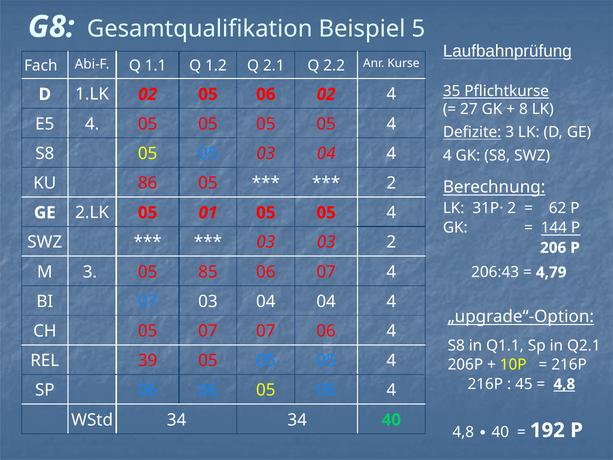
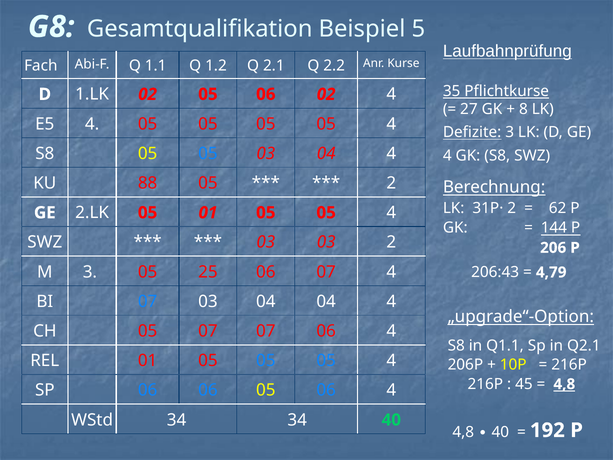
86: 86 -> 88 (148, 183)
85: 85 -> 25 (208, 272)
REL 39: 39 -> 01 (148, 361)
